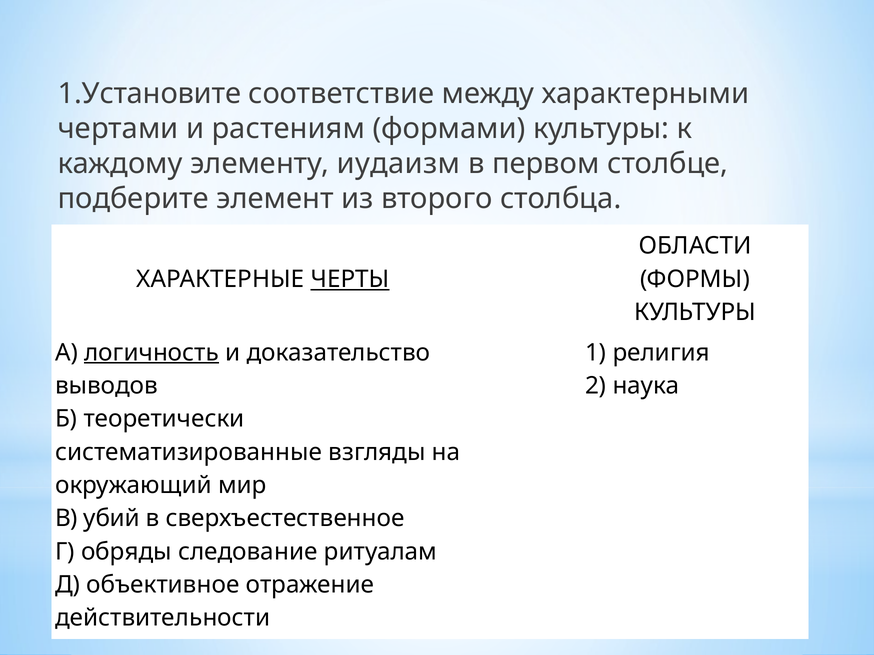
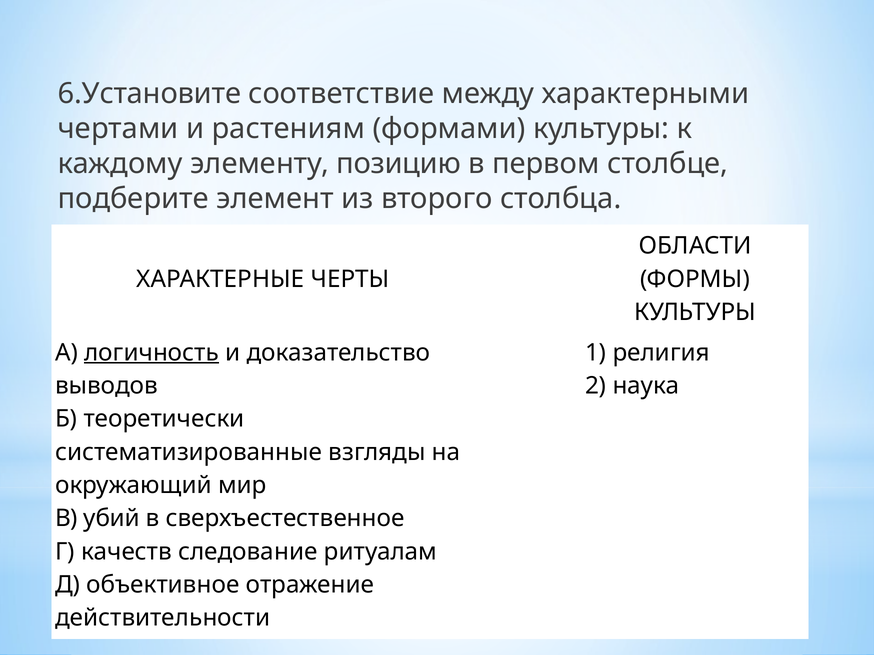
1.Установите: 1.Установите -> 6.Установите (149, 94)
иудаизм: иудаизм -> позицию (399, 164)
ЧЕРТЫ underline: present -> none (350, 279)
обряды: обряды -> качеств (126, 552)
